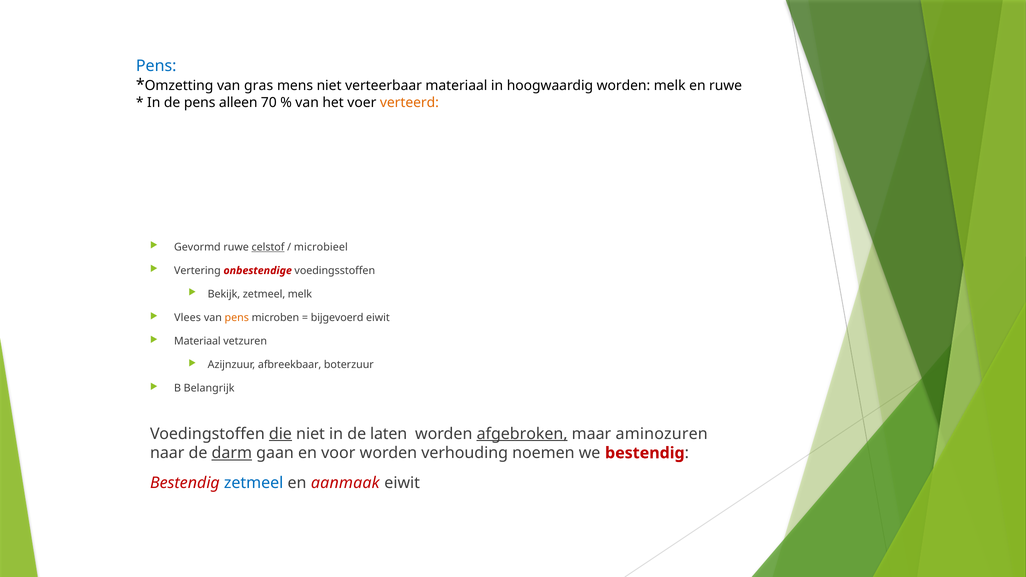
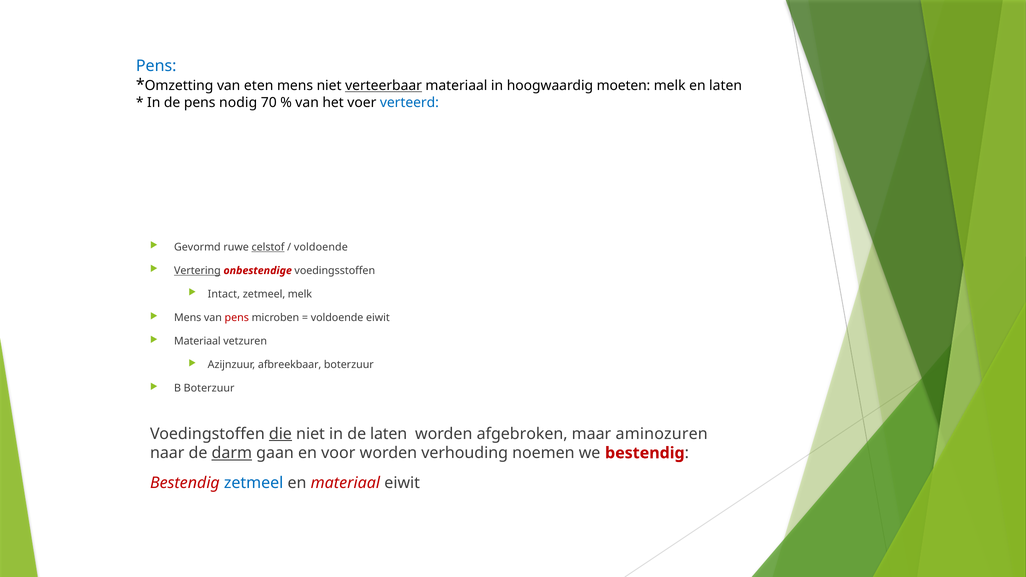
gras: gras -> eten (259, 86)
verteerbaar underline: none -> present (384, 86)
hoogwaardig worden: worden -> moeten (624, 86)
en ruwe: ruwe -> laten (726, 86)
alleen: alleen -> nodig (238, 103)
verteerd colour: orange -> blue (409, 103)
microbieel: microbieel -> voldoende (321, 247)
Vertering underline: none -> present (197, 271)
Bekijk: Bekijk -> Intact (224, 294)
Vlees: Vlees -> Mens (188, 318)
pens colour: orange -> red (237, 318)
bijgevoerd: bijgevoerd -> voldoende (337, 318)
B Belangrijk: Belangrijk -> Boterzuur (209, 388)
afgebroken underline: present -> none (522, 434)
en aanmaak: aanmaak -> materiaal (345, 483)
